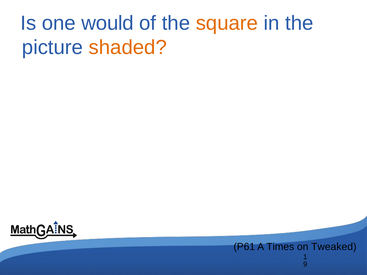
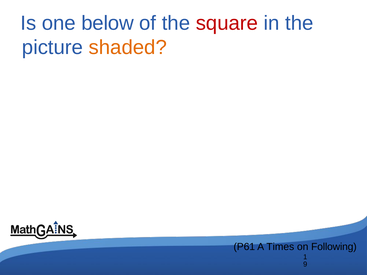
would: would -> below (108, 23)
square colour: orange -> red (227, 23)
Tweaked: Tweaked -> Following (334, 247)
